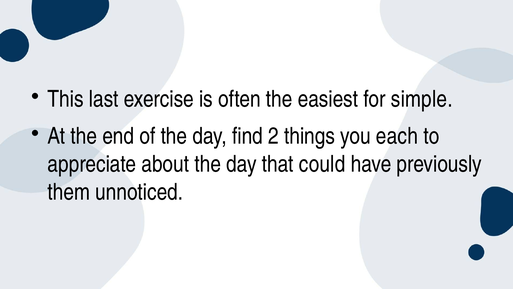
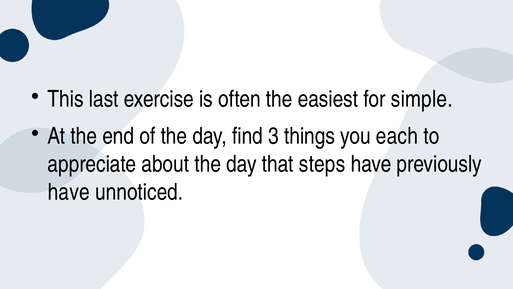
2: 2 -> 3 (274, 136)
could: could -> steps (322, 164)
them: them -> have (69, 192)
